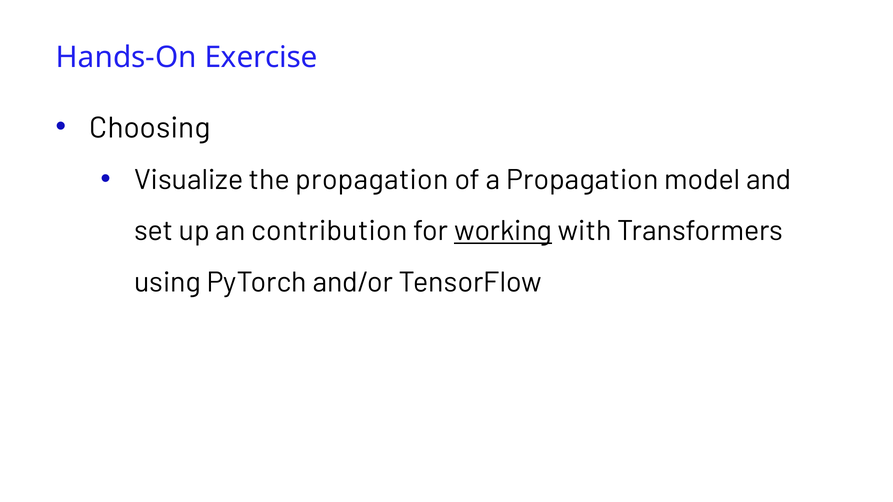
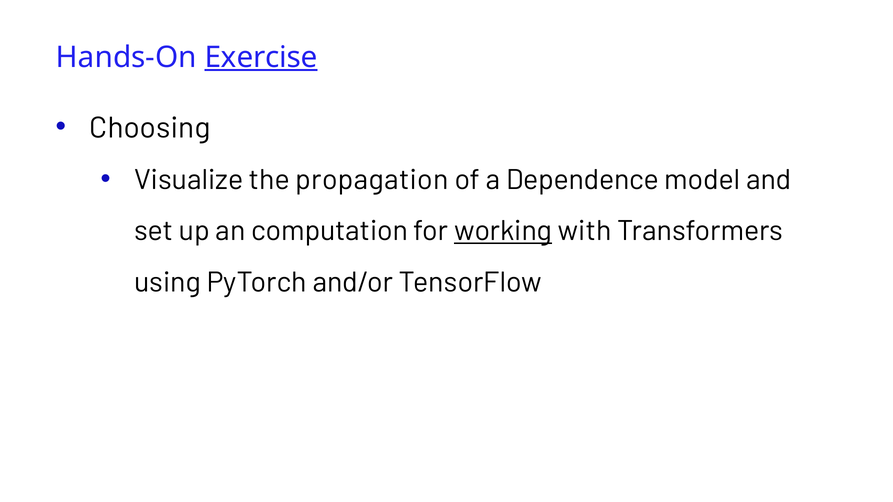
Exercise underline: none -> present (261, 57)
a Propagation: Propagation -> Dependence (582, 180)
contribution: contribution -> computation (330, 231)
